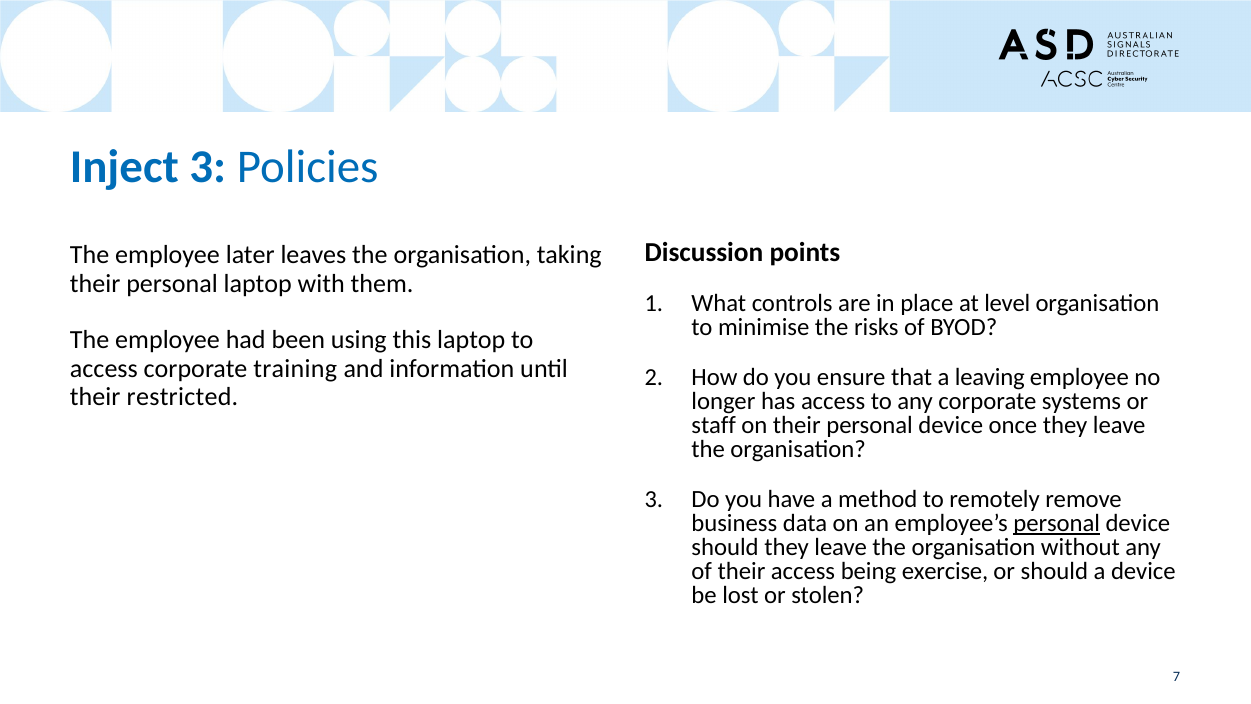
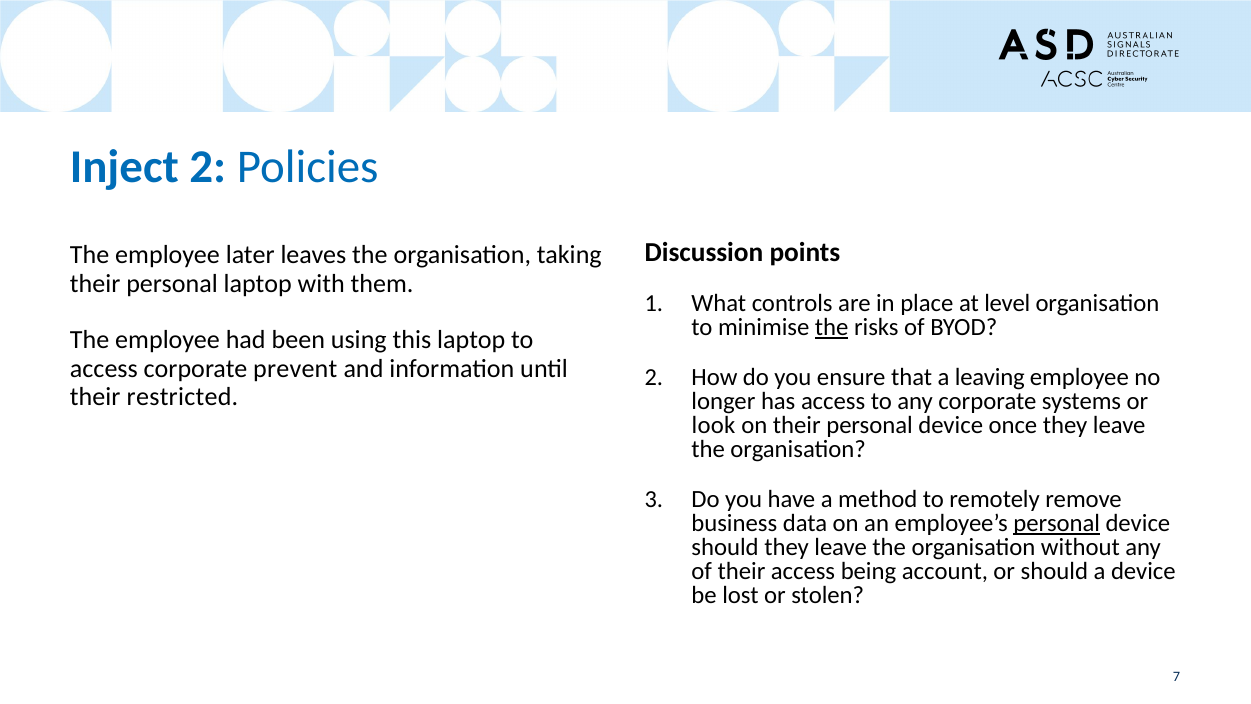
Inject 3: 3 -> 2 (208, 167)
the underline: none -> present (832, 327)
training: training -> prevent (295, 368)
staff: staff -> look (714, 425)
exercise: exercise -> account (945, 571)
